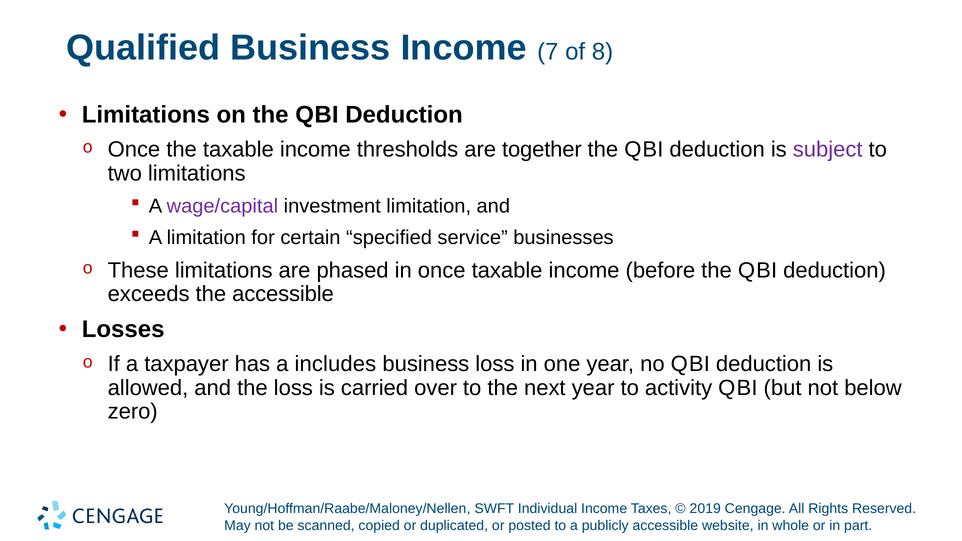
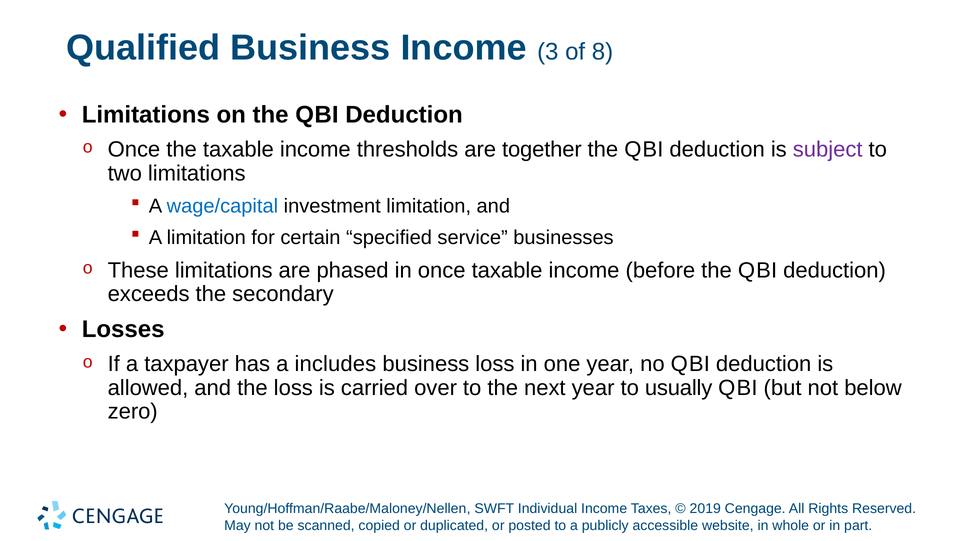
7: 7 -> 3 (548, 52)
wage/capital colour: purple -> blue (222, 206)
the accessible: accessible -> secondary (283, 294)
activity: activity -> usually (679, 388)
